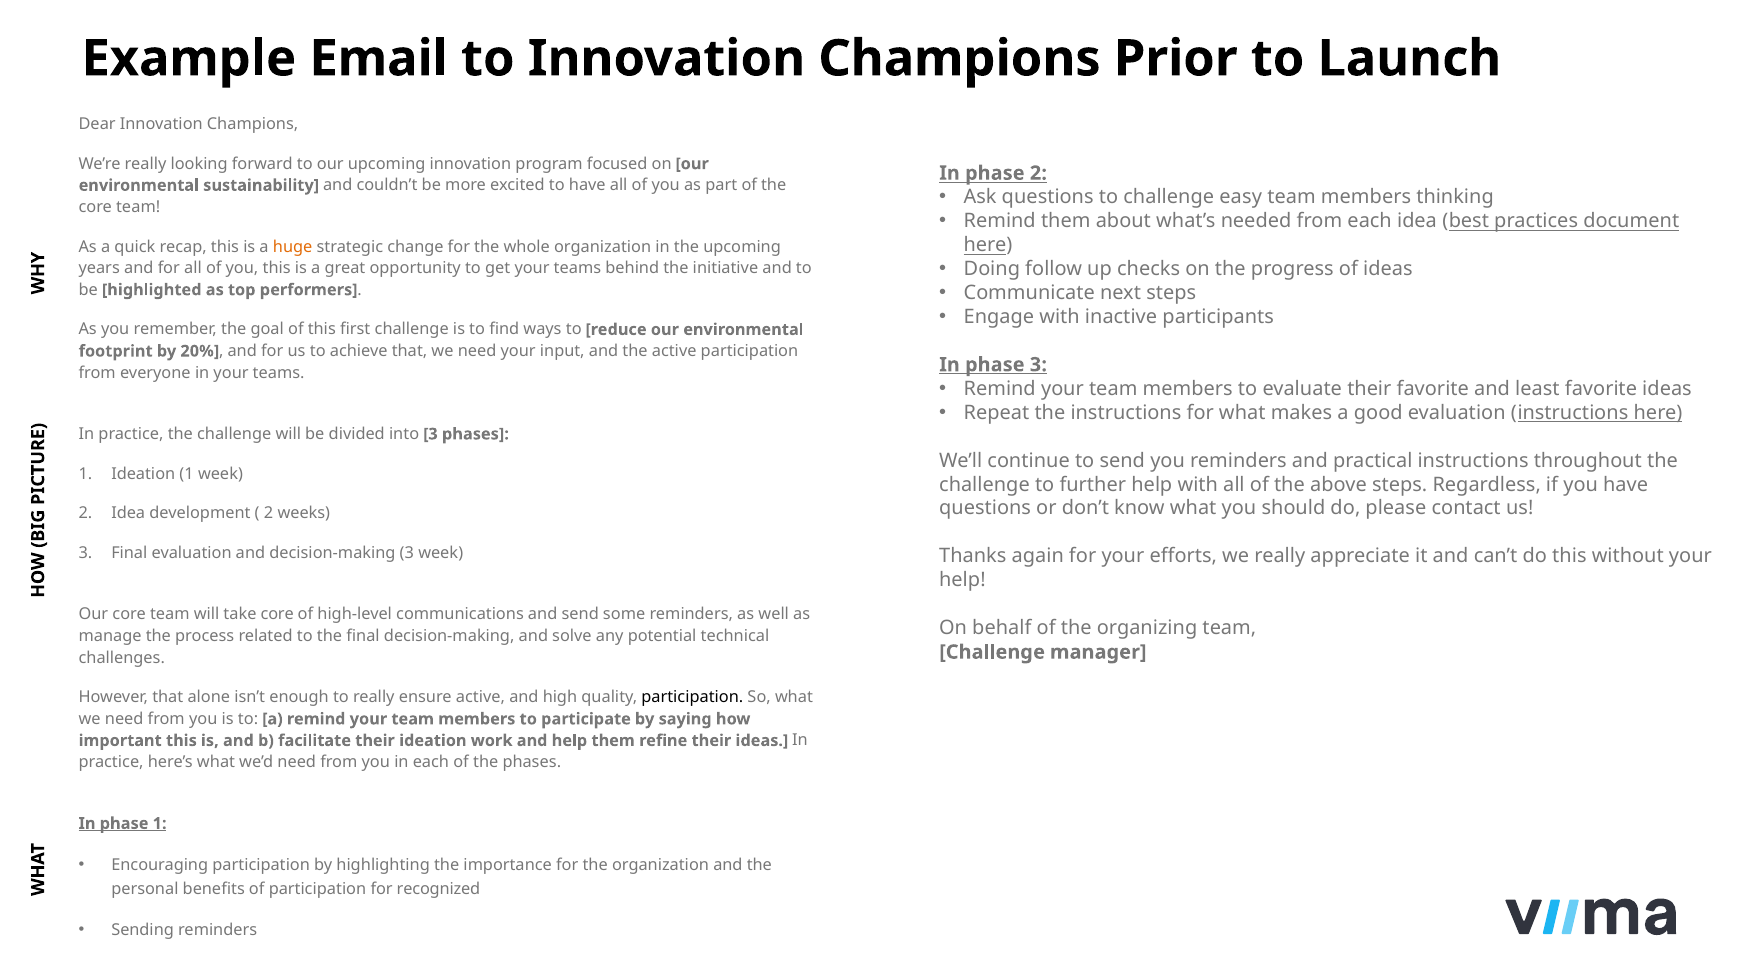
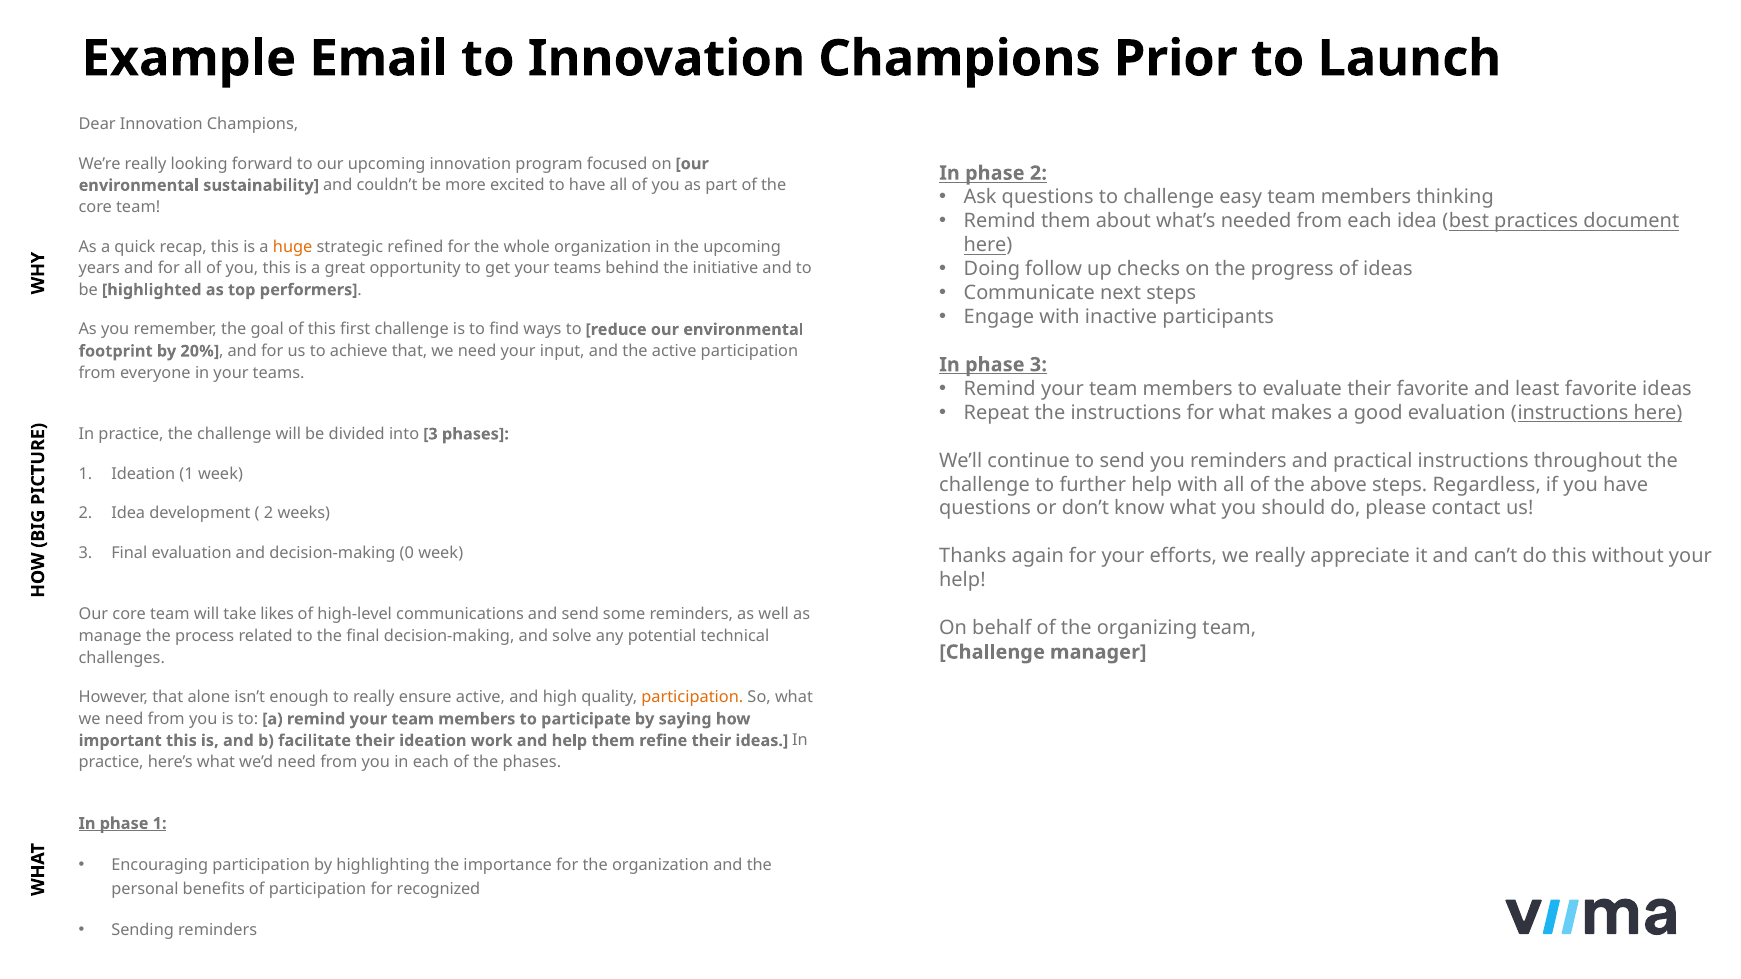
change: change -> refined (415, 247)
decision-making 3: 3 -> 0 (407, 553)
take core: core -> likes (277, 615)
participation colour: black -> orange (692, 698)
